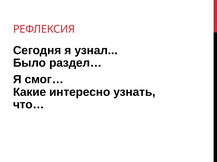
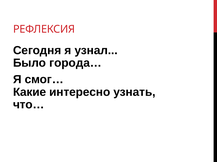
раздел…: раздел… -> города… (75, 63)
